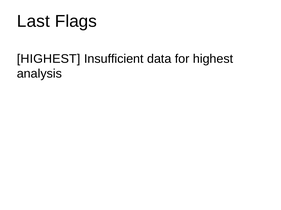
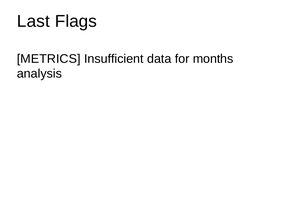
HIGHEST: HIGHEST -> METRICS (49, 59)
for highest: highest -> months (213, 59)
